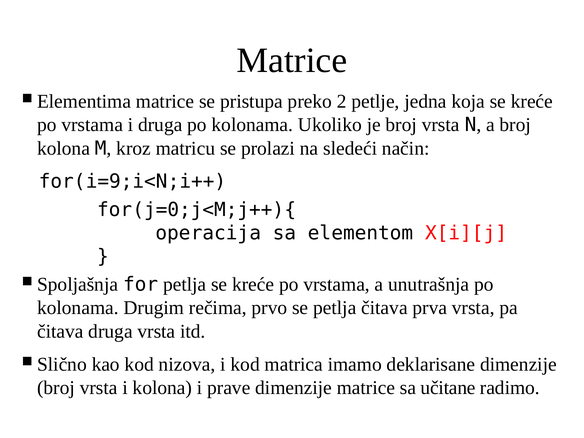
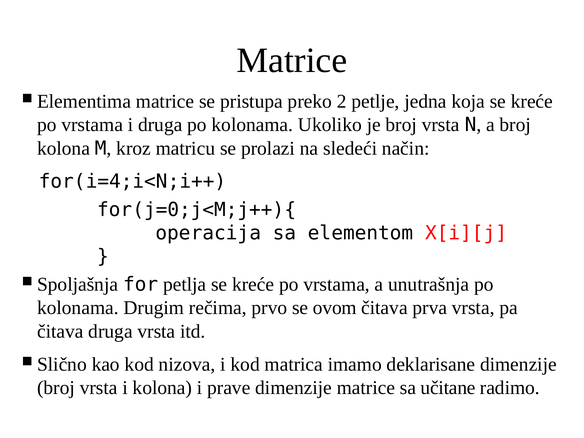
for(i=9;i<N;i++: for(i=9;i<N;i++ -> for(i=4;i<N;i++ (133, 181)
se petlja: petlja -> ovom (335, 308)
